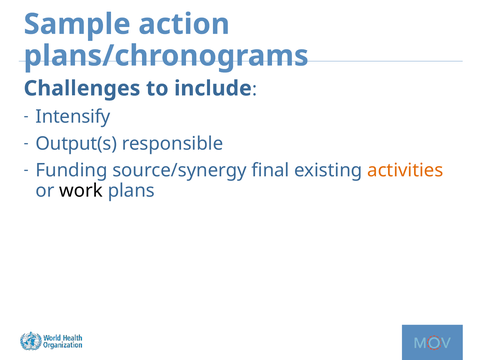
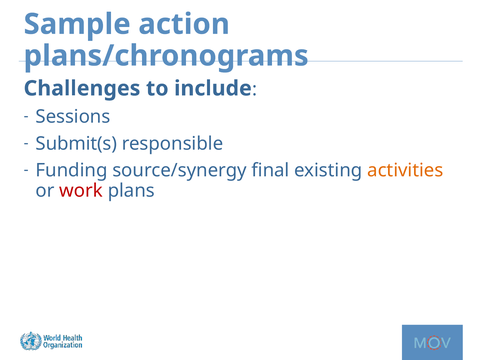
Intensify: Intensify -> Sessions (73, 117)
Output(s: Output(s -> Submit(s (76, 144)
work colour: black -> red (81, 191)
